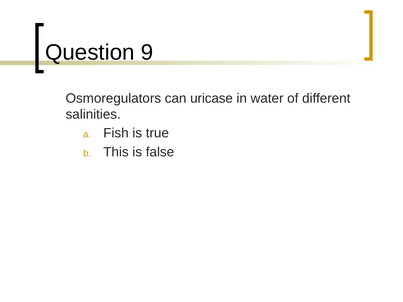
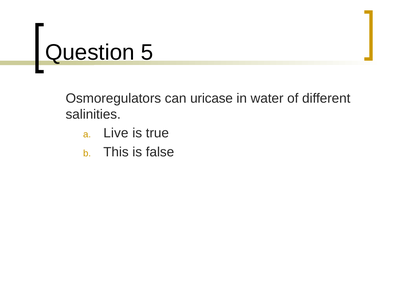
9: 9 -> 5 (147, 53)
Fish: Fish -> Live (116, 133)
